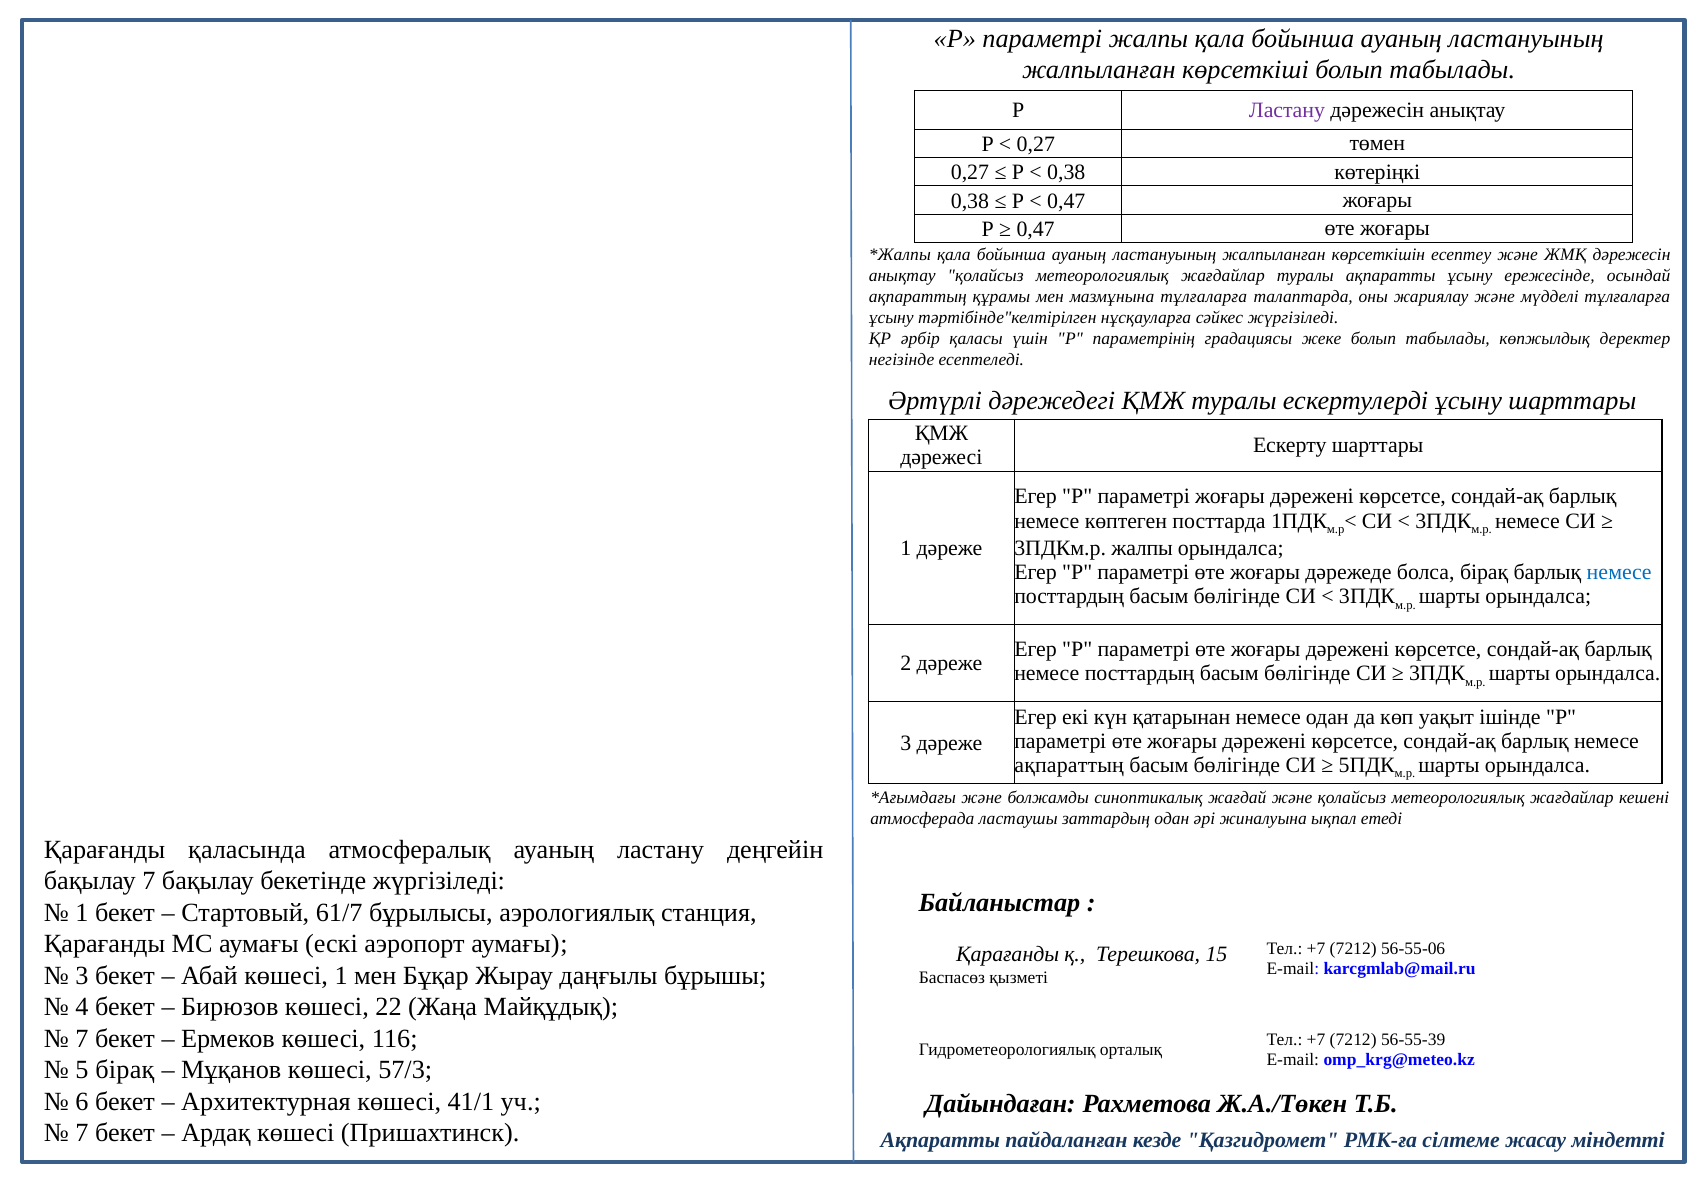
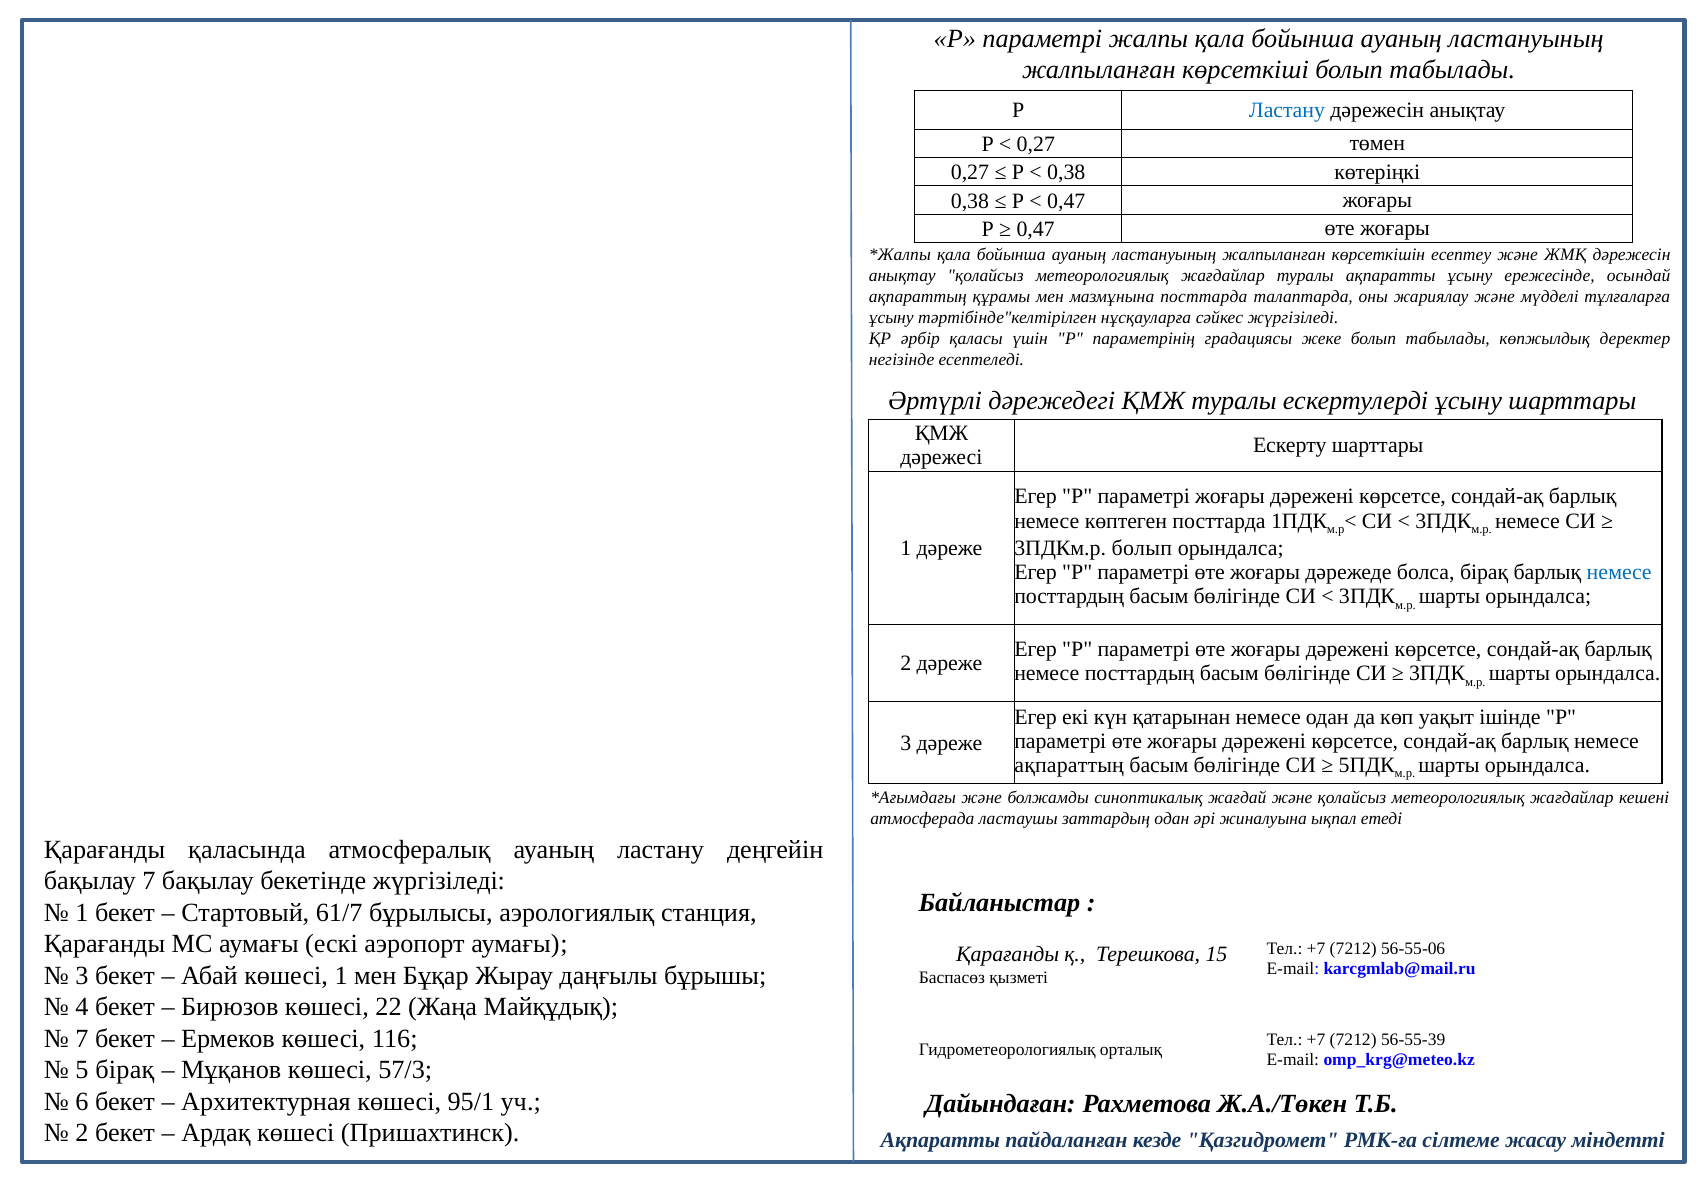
Ластану colour: purple -> blue (1287, 110)
мазмұнына тұлғаларға: тұлғаларға -> посттарда (1204, 297)
3ПДКм.р жалпы: жалпы -> болып (1142, 548)
41/1: 41/1 -> 95/1 (471, 1101)
7: 7 -> 2 (82, 1133)
